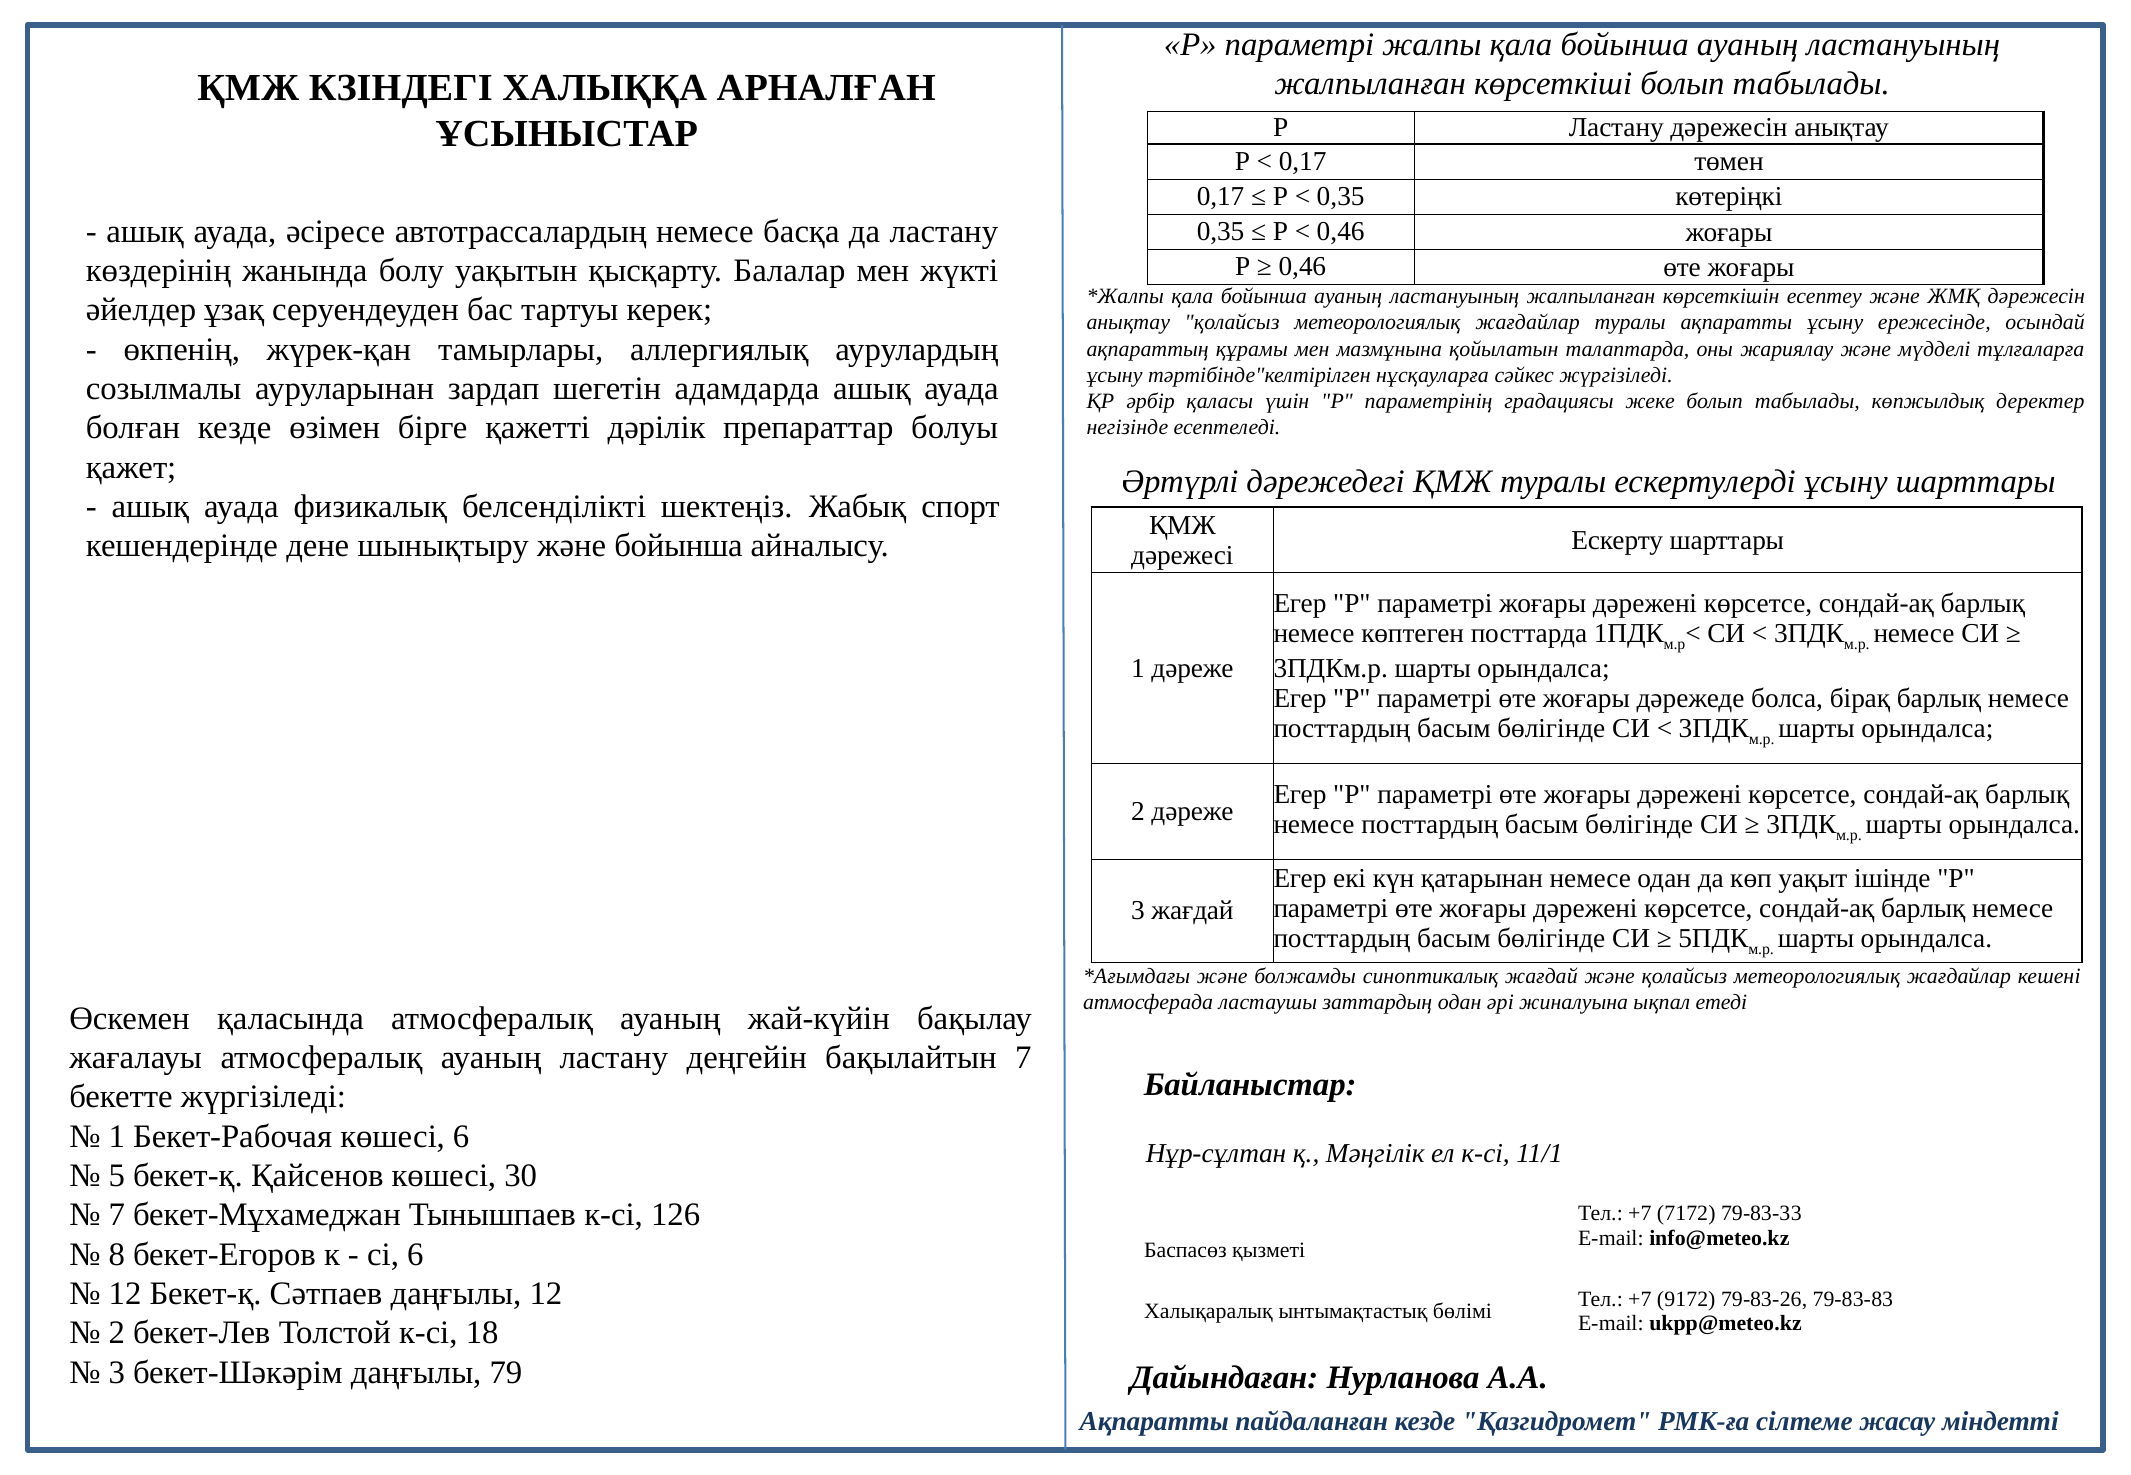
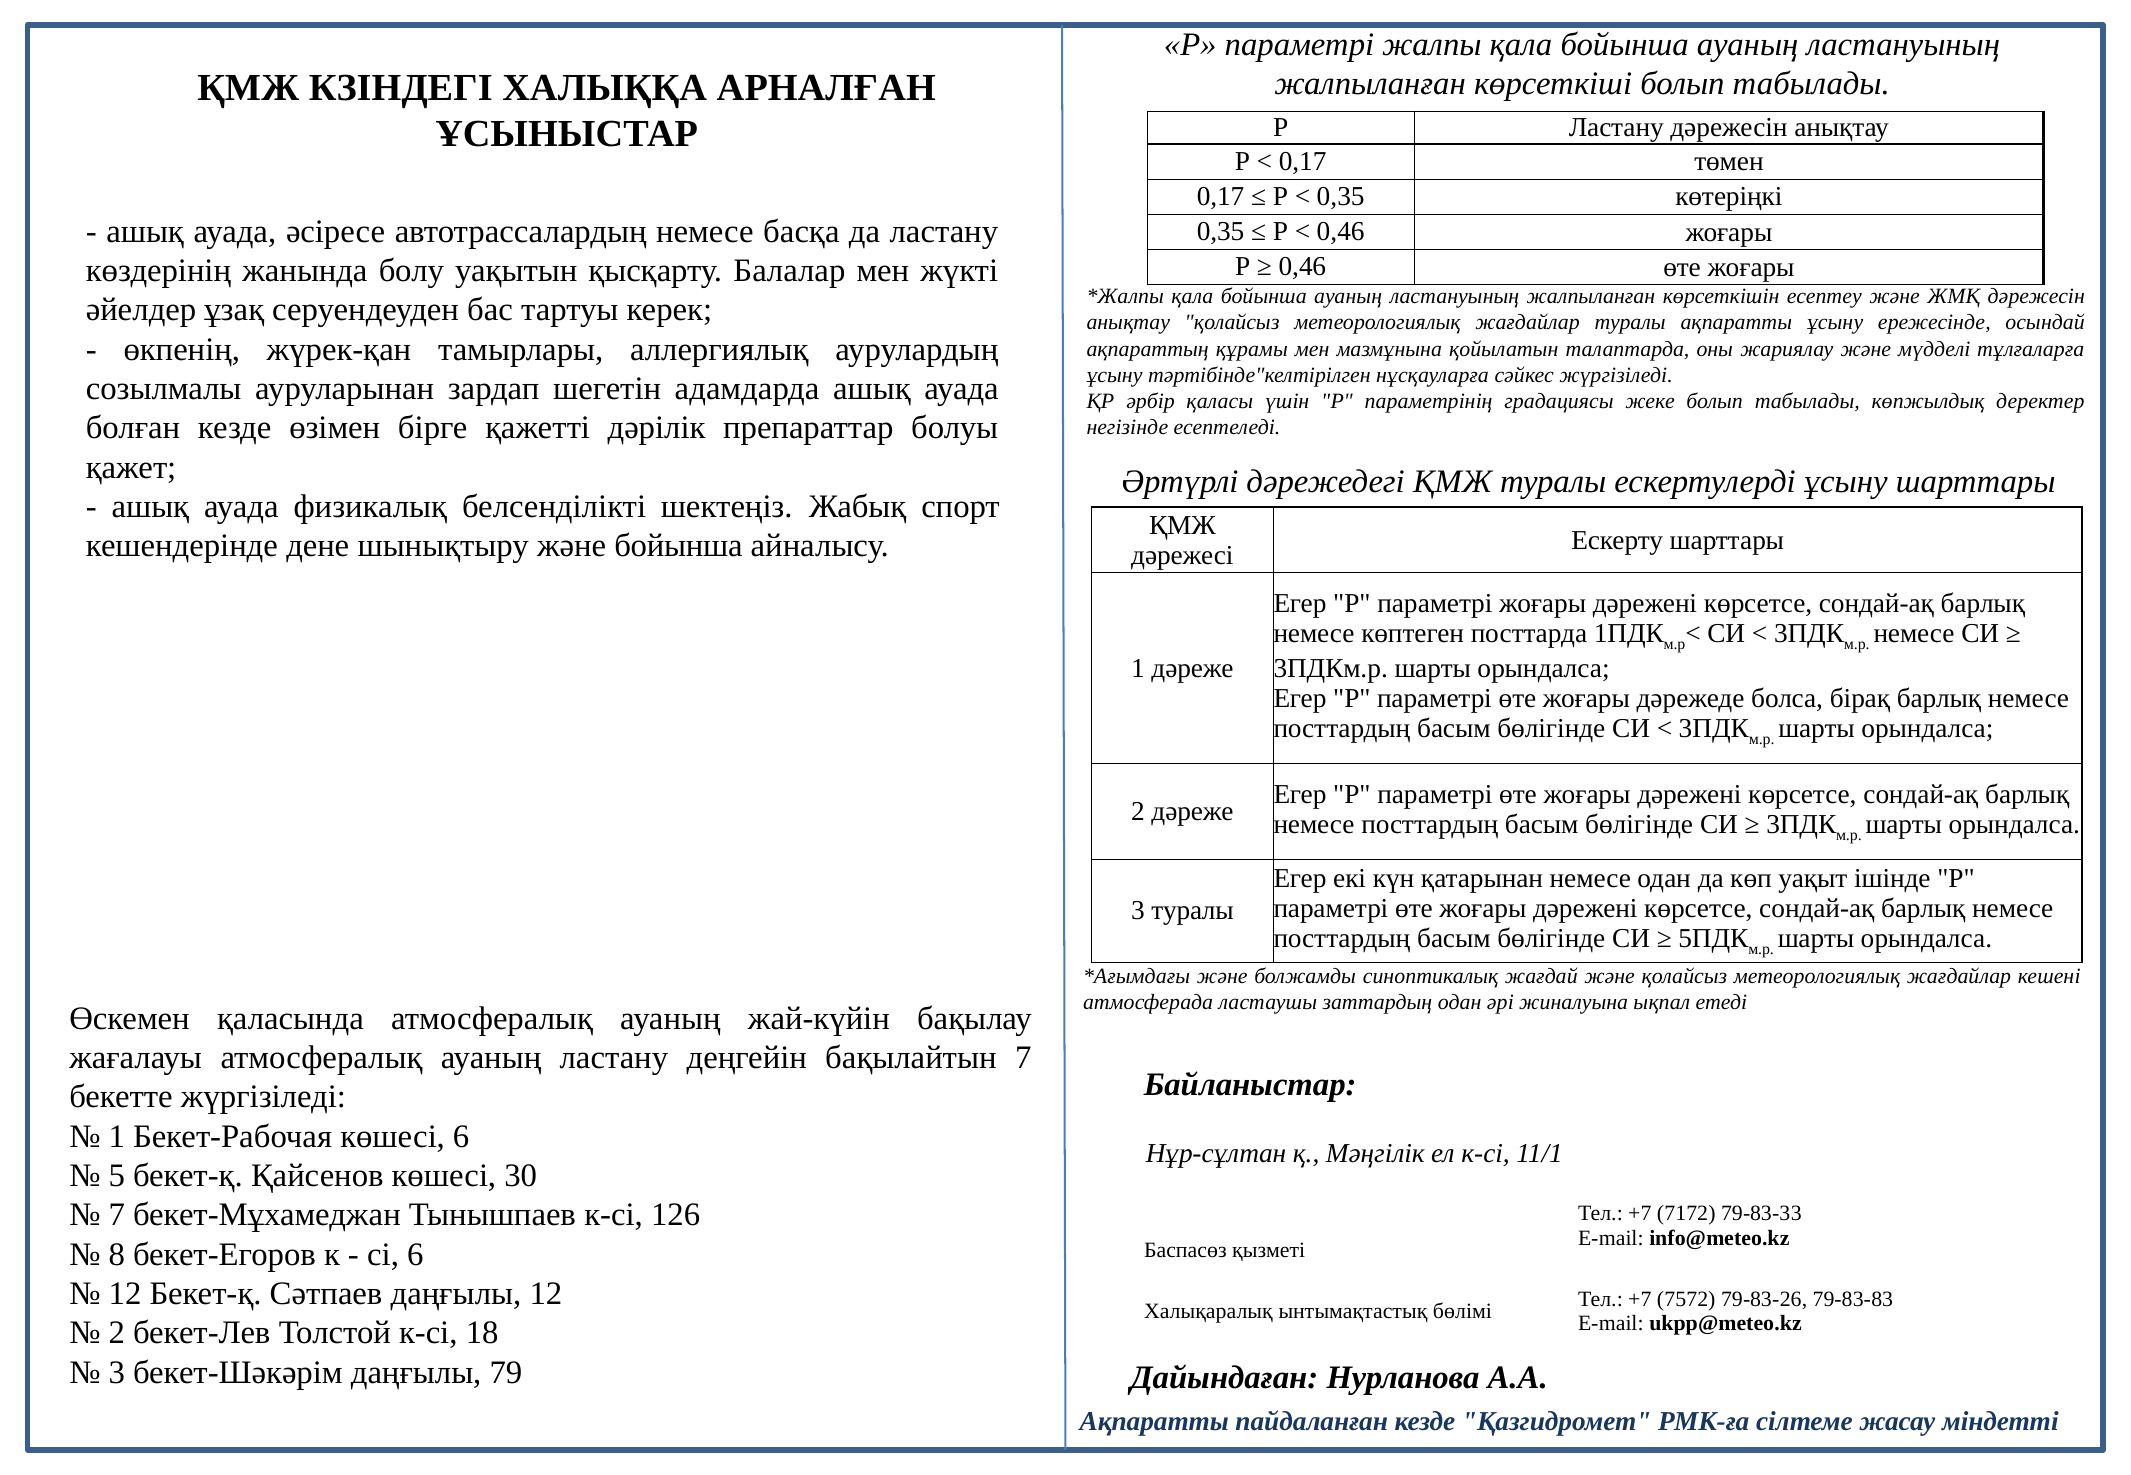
3 жағдай: жағдай -> туралы (1193, 911)
9172: 9172 -> 7572 (1686, 1299)
